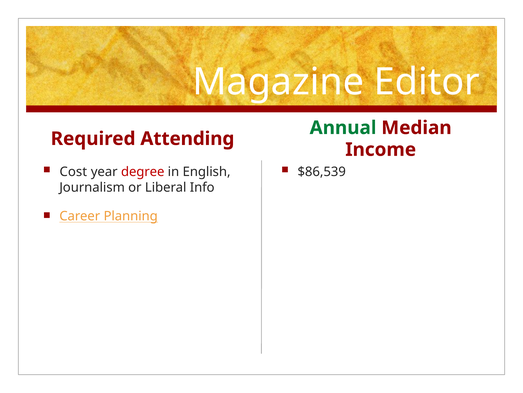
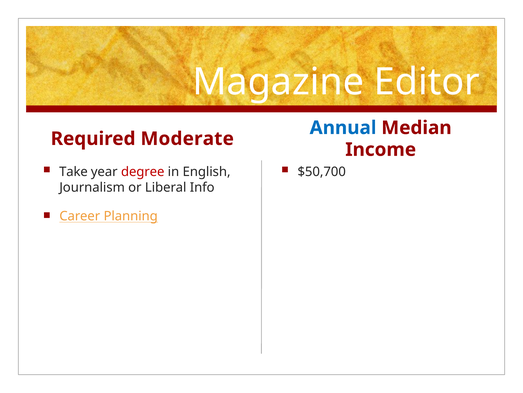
Annual colour: green -> blue (343, 128)
Attending: Attending -> Moderate (187, 138)
Cost: Cost -> Take (73, 171)
$86,539: $86,539 -> $50,700 (322, 171)
